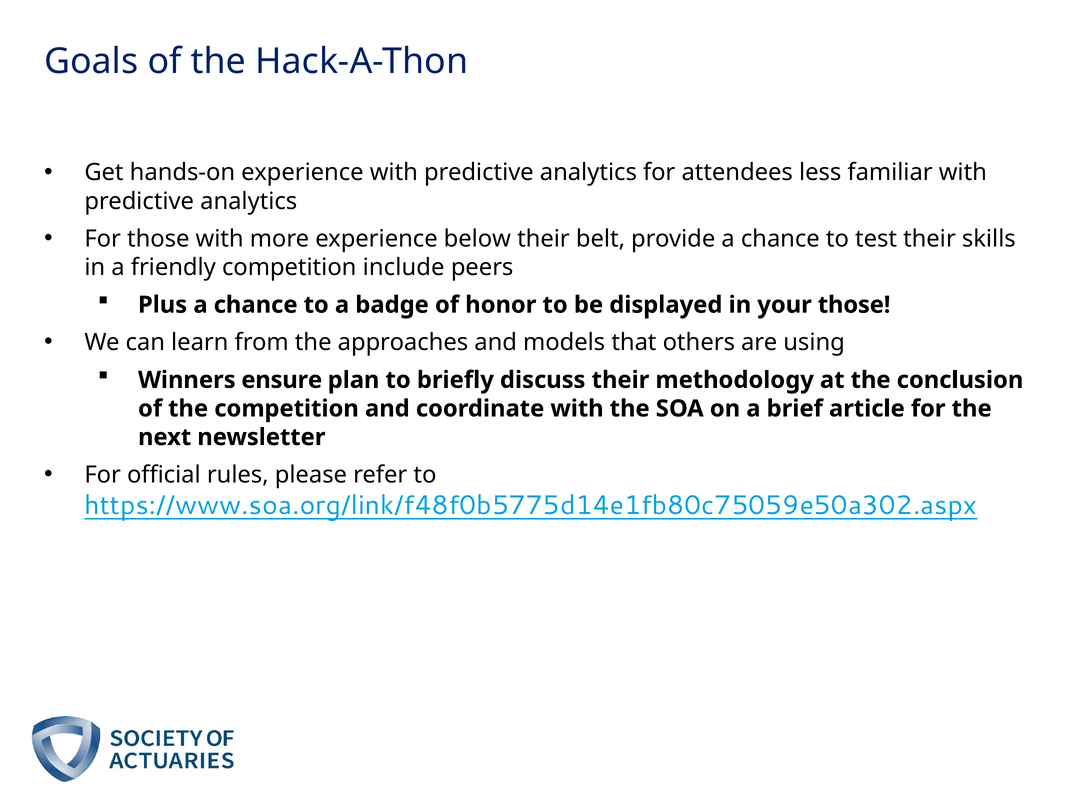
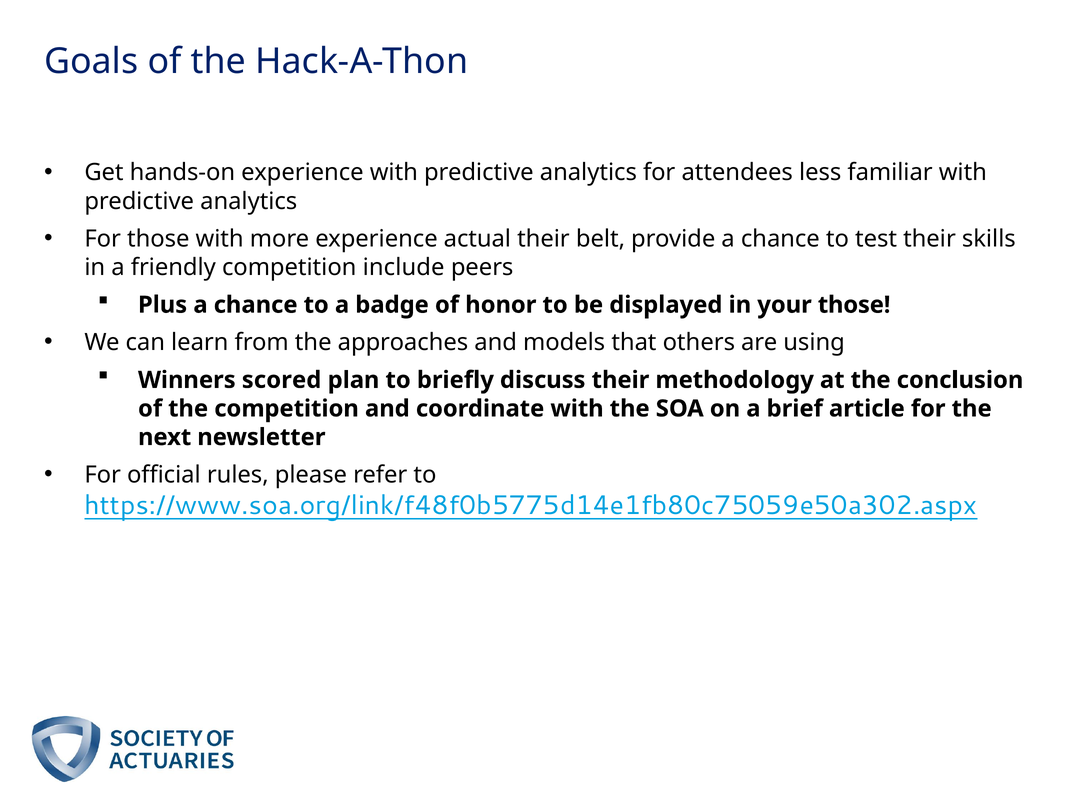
below: below -> actual (477, 239)
ensure: ensure -> scored (282, 380)
